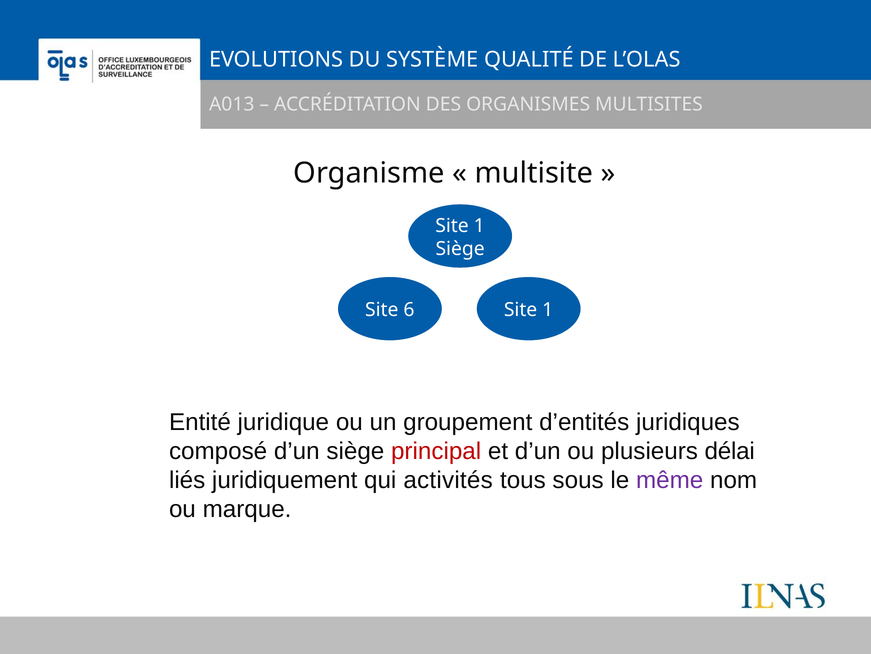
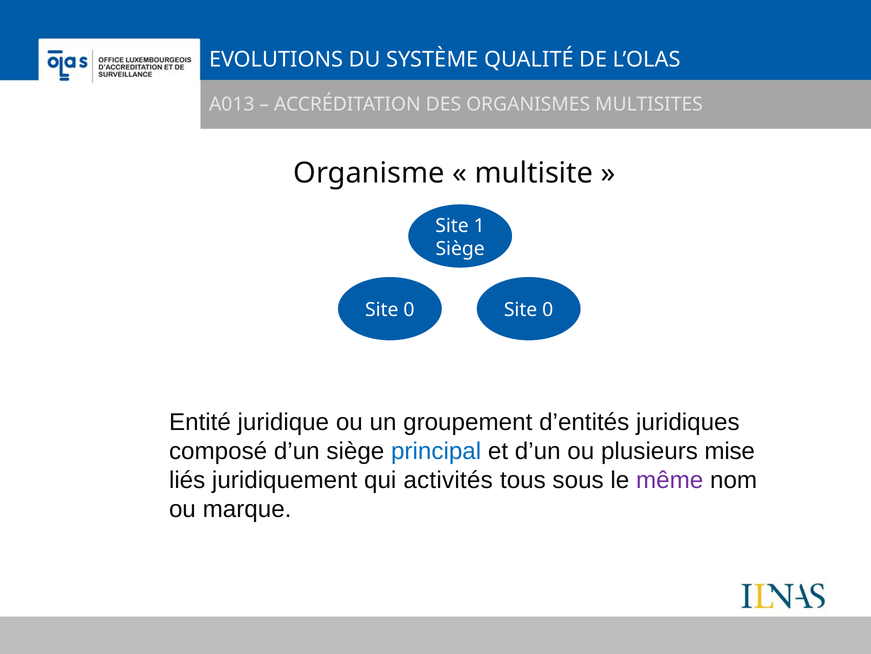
6: 6 -> 0 (409, 310)
1: 1 -> 0 (548, 310)
principal colour: red -> blue (436, 451)
délai: délai -> mise (730, 451)
